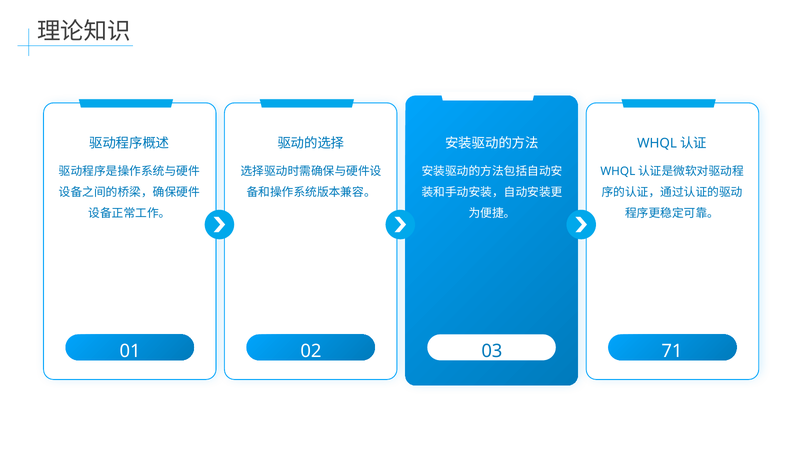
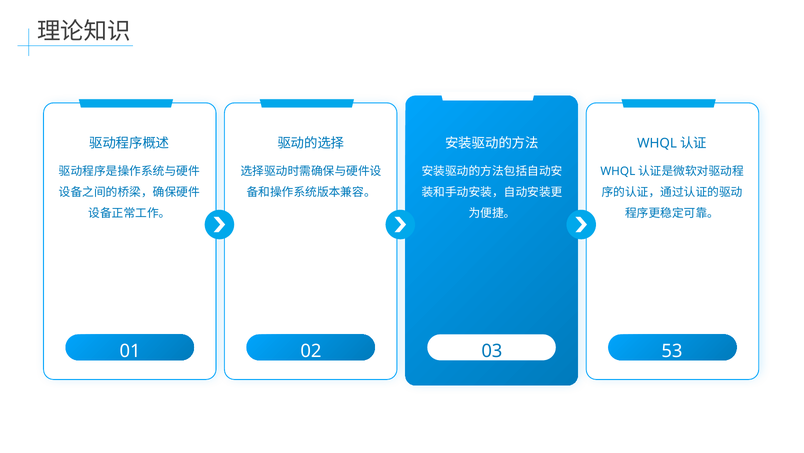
71: 71 -> 53 (672, 351)
